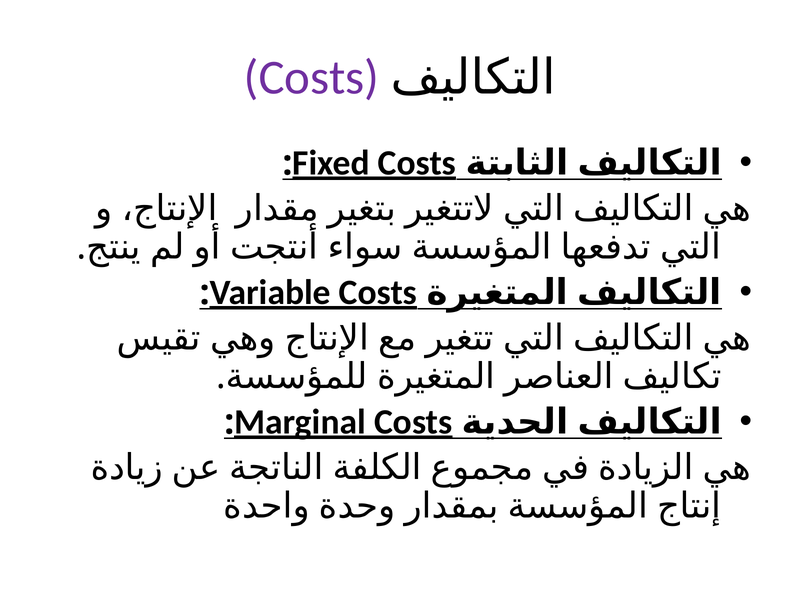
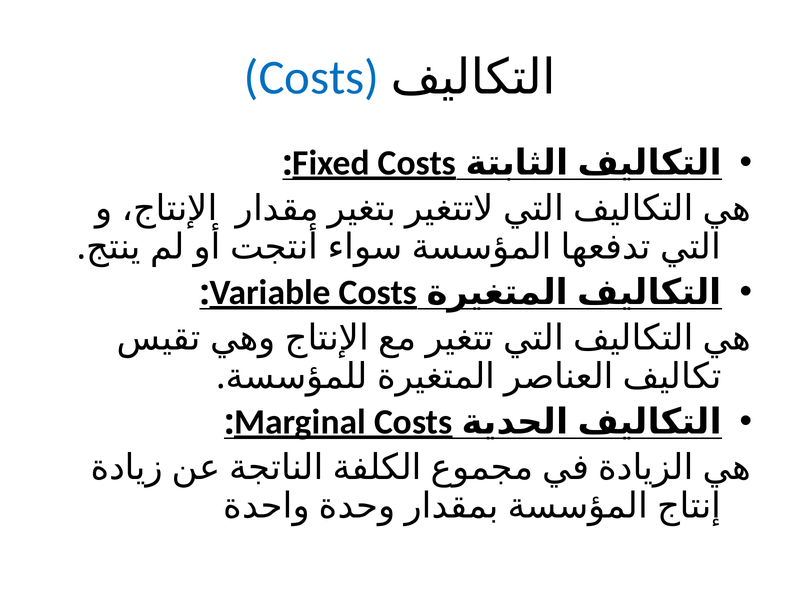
Costs colour: purple -> blue (312, 77)
